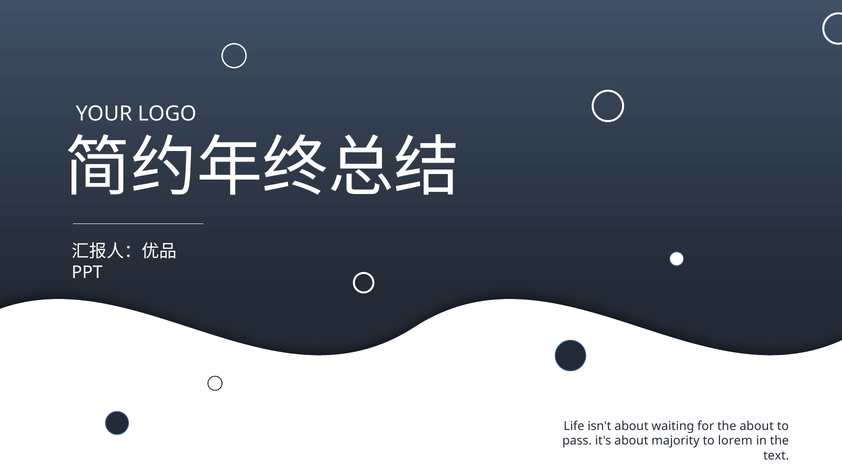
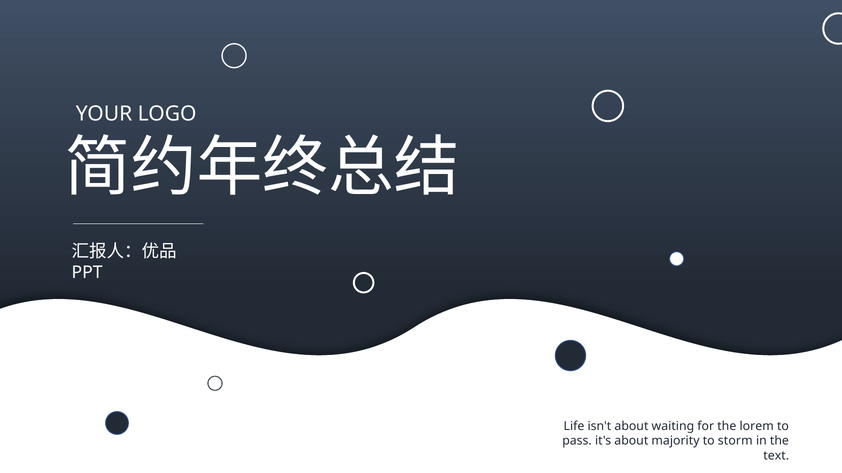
the about: about -> lorem (757, 427)
lorem: lorem -> storm (735, 441)
